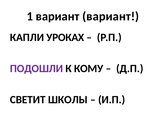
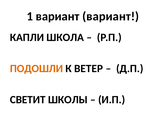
УРОКАХ: УРОКАХ -> ШКОЛА (65, 37)
ПОДОШЛИ colour: purple -> orange (36, 68)
КОМУ: КОМУ -> ВЕТЕР (89, 68)
